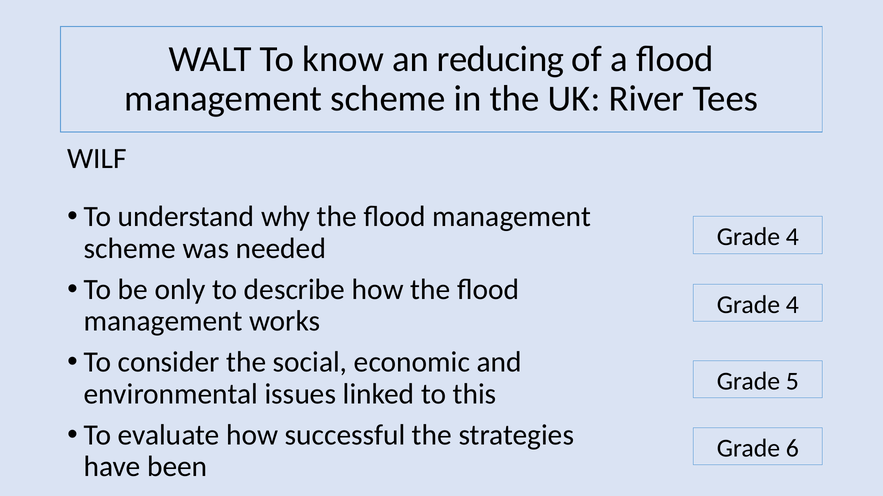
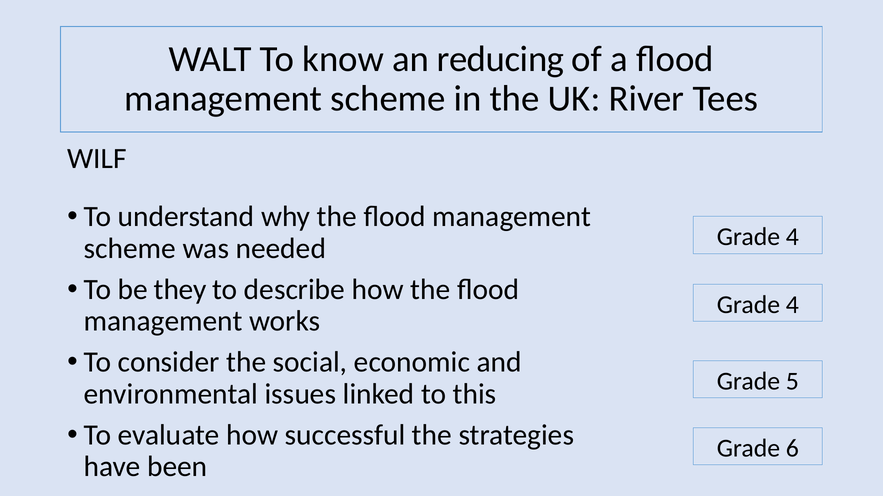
only: only -> they (180, 290)
